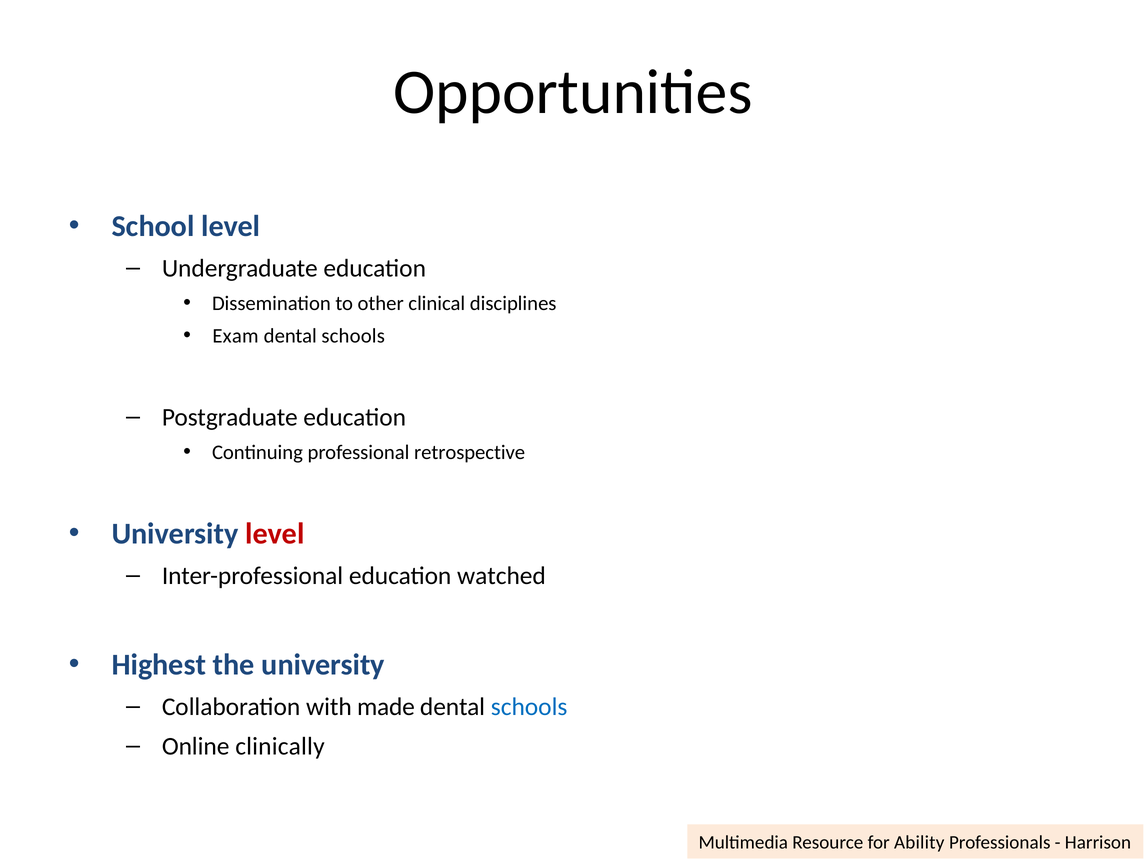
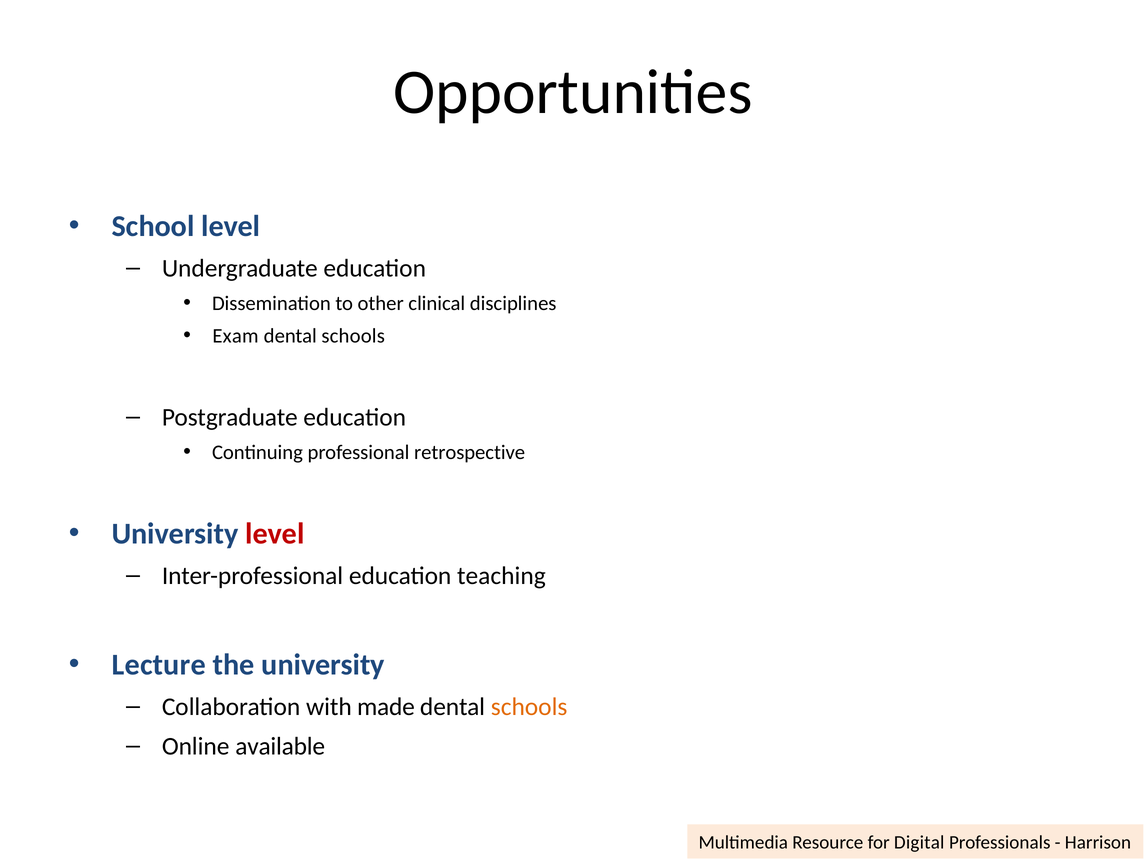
watched: watched -> teaching (501, 576)
Highest: Highest -> Lecture (159, 665)
schools colour: blue -> orange (529, 707)
clinically: clinically -> available (280, 747)
Ability: Ability -> Digital (919, 843)
